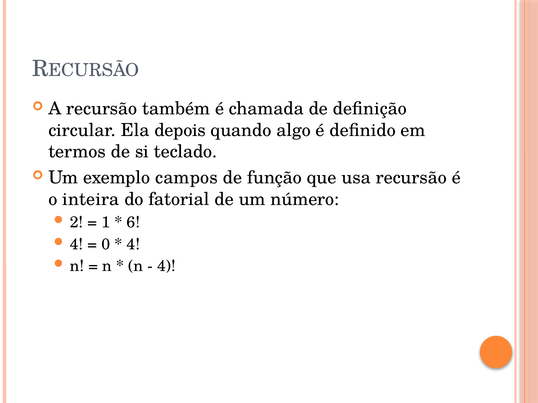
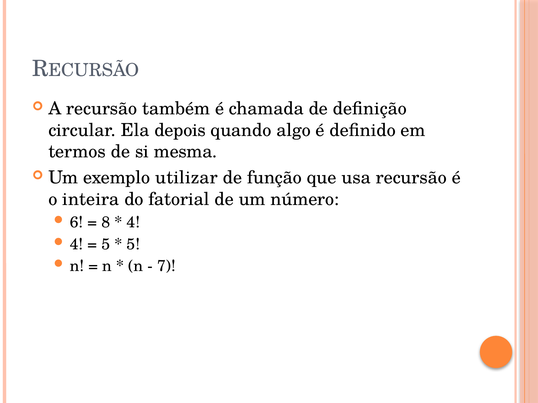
teclado: teclado -> mesma (186, 152)
campos: campos -> utilizar (186, 178)
2: 2 -> 6 (77, 223)
1: 1 -> 8 (106, 223)
6: 6 -> 4 (133, 223)
0: 0 -> 5 (106, 245)
4: 4 -> 5 (133, 245)
4: 4 -> 7 (166, 266)
